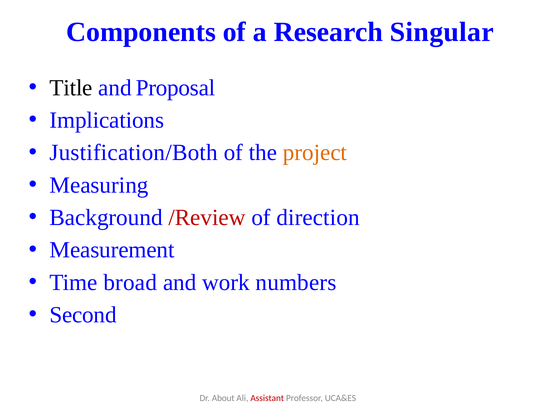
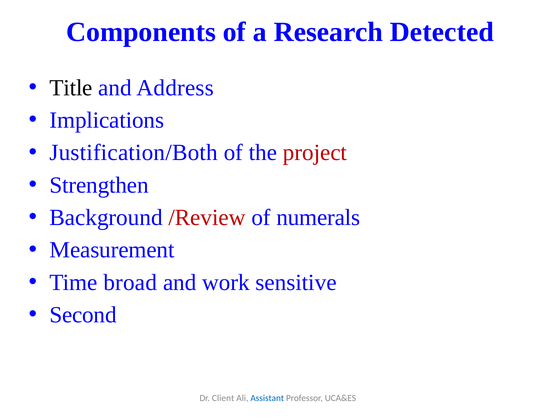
Singular: Singular -> Detected (442, 32)
Proposal: Proposal -> Address (175, 88)
project colour: orange -> red (315, 153)
Measuring: Measuring -> Strengthen (99, 185)
direction: direction -> numerals (318, 218)
numbers: numbers -> sensitive (296, 282)
About: About -> Client (223, 398)
Assistant colour: red -> blue (267, 398)
